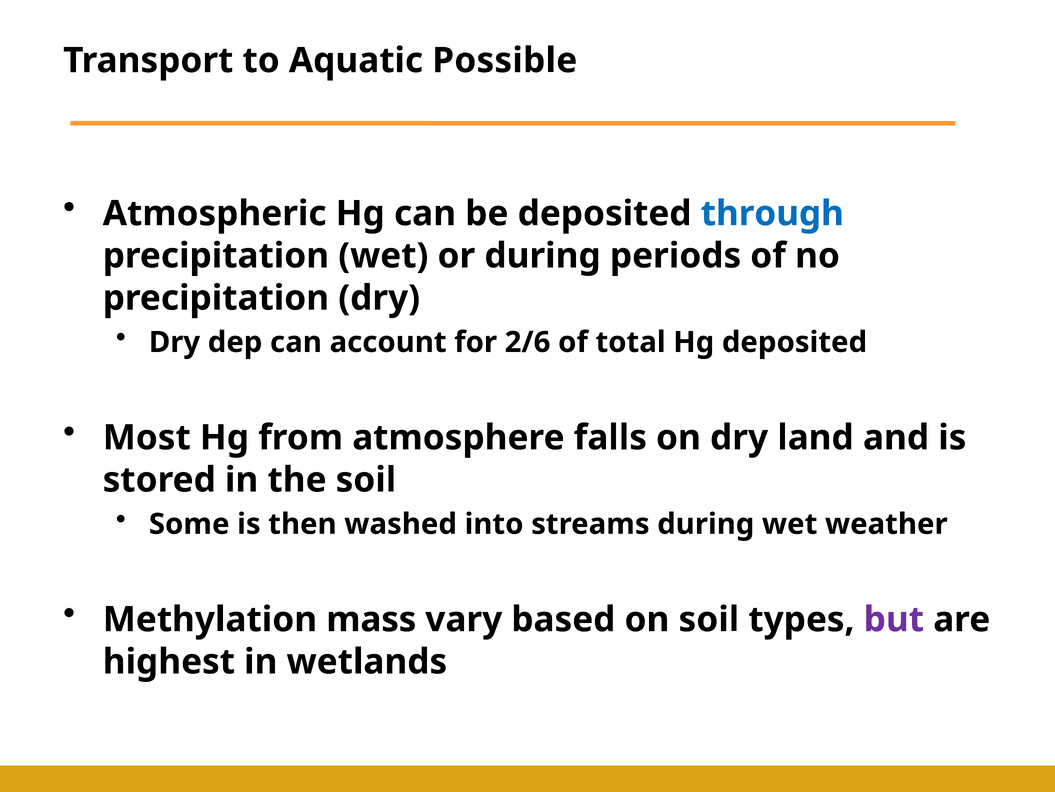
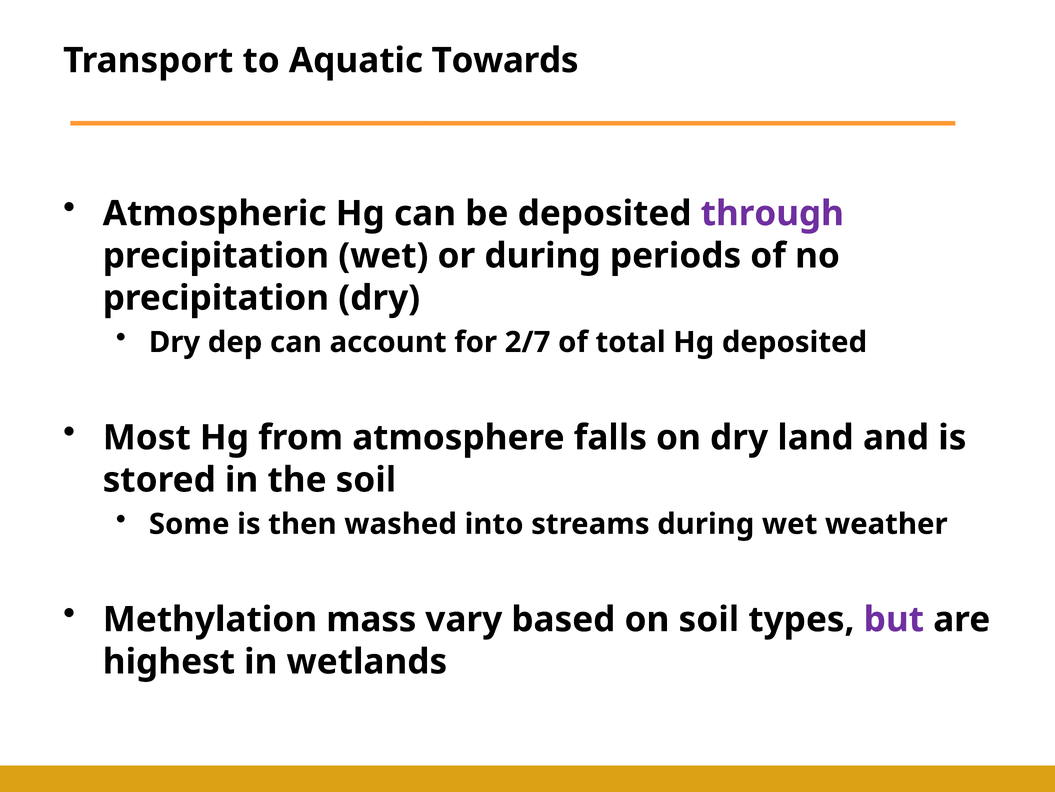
Possible: Possible -> Towards (505, 60)
through colour: blue -> purple (772, 213)
2/6: 2/6 -> 2/7 (528, 342)
